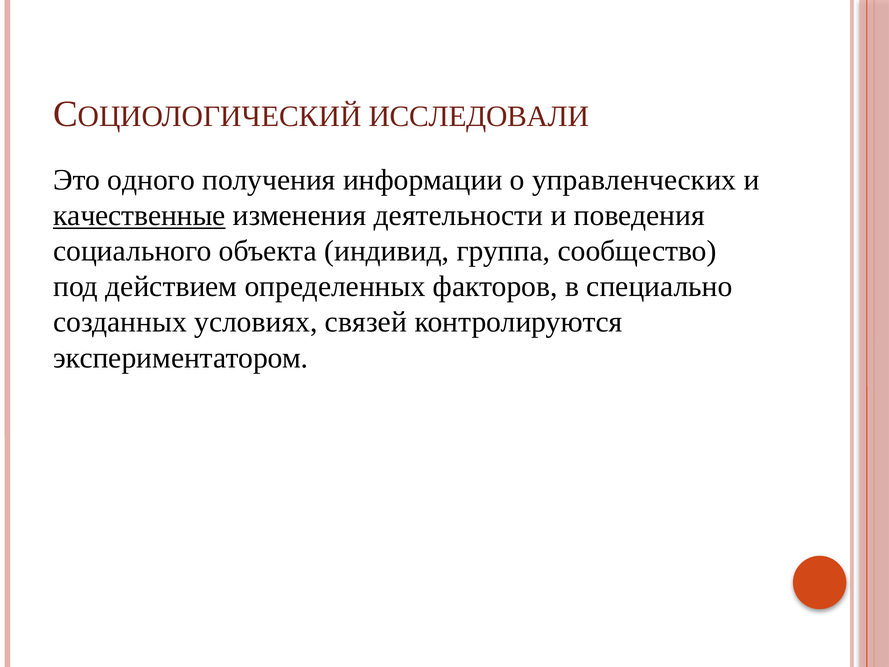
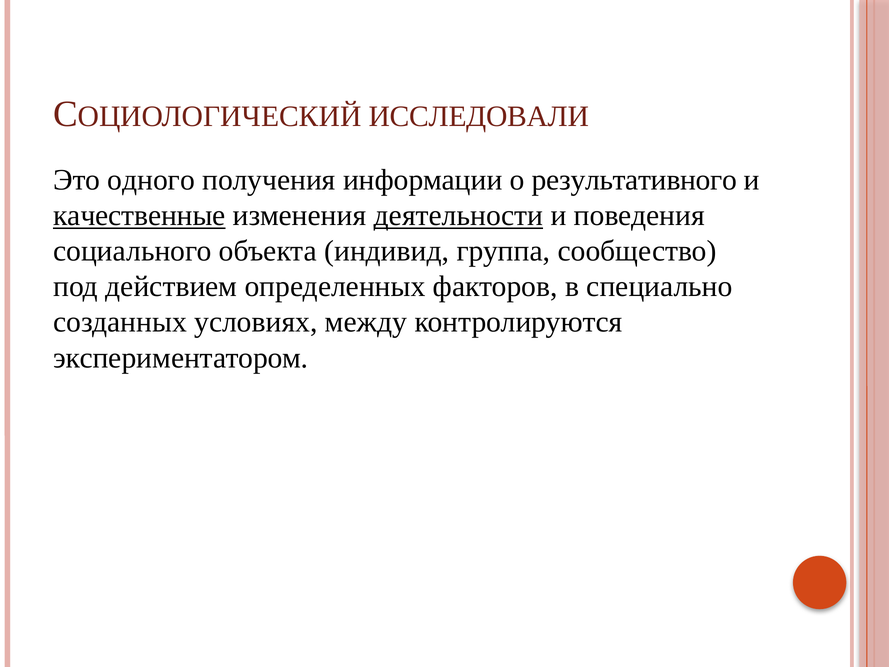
управленческих: управленческих -> результативного (634, 180)
деятельности underline: none -> present (458, 215)
связей: связей -> между (366, 322)
